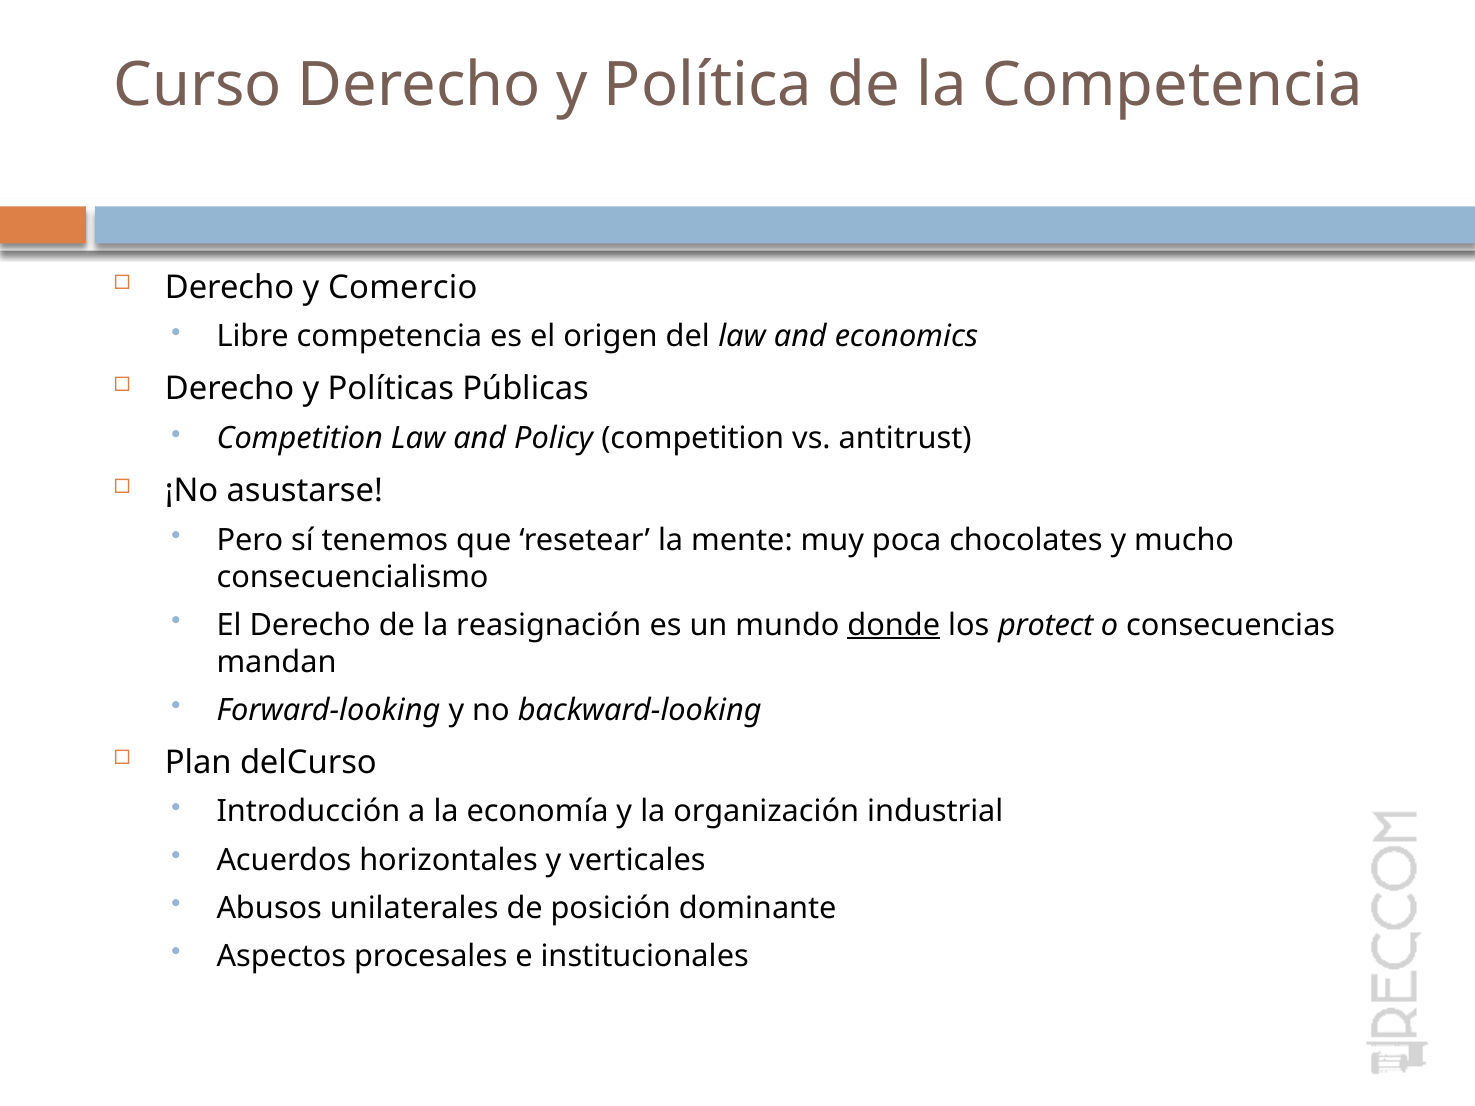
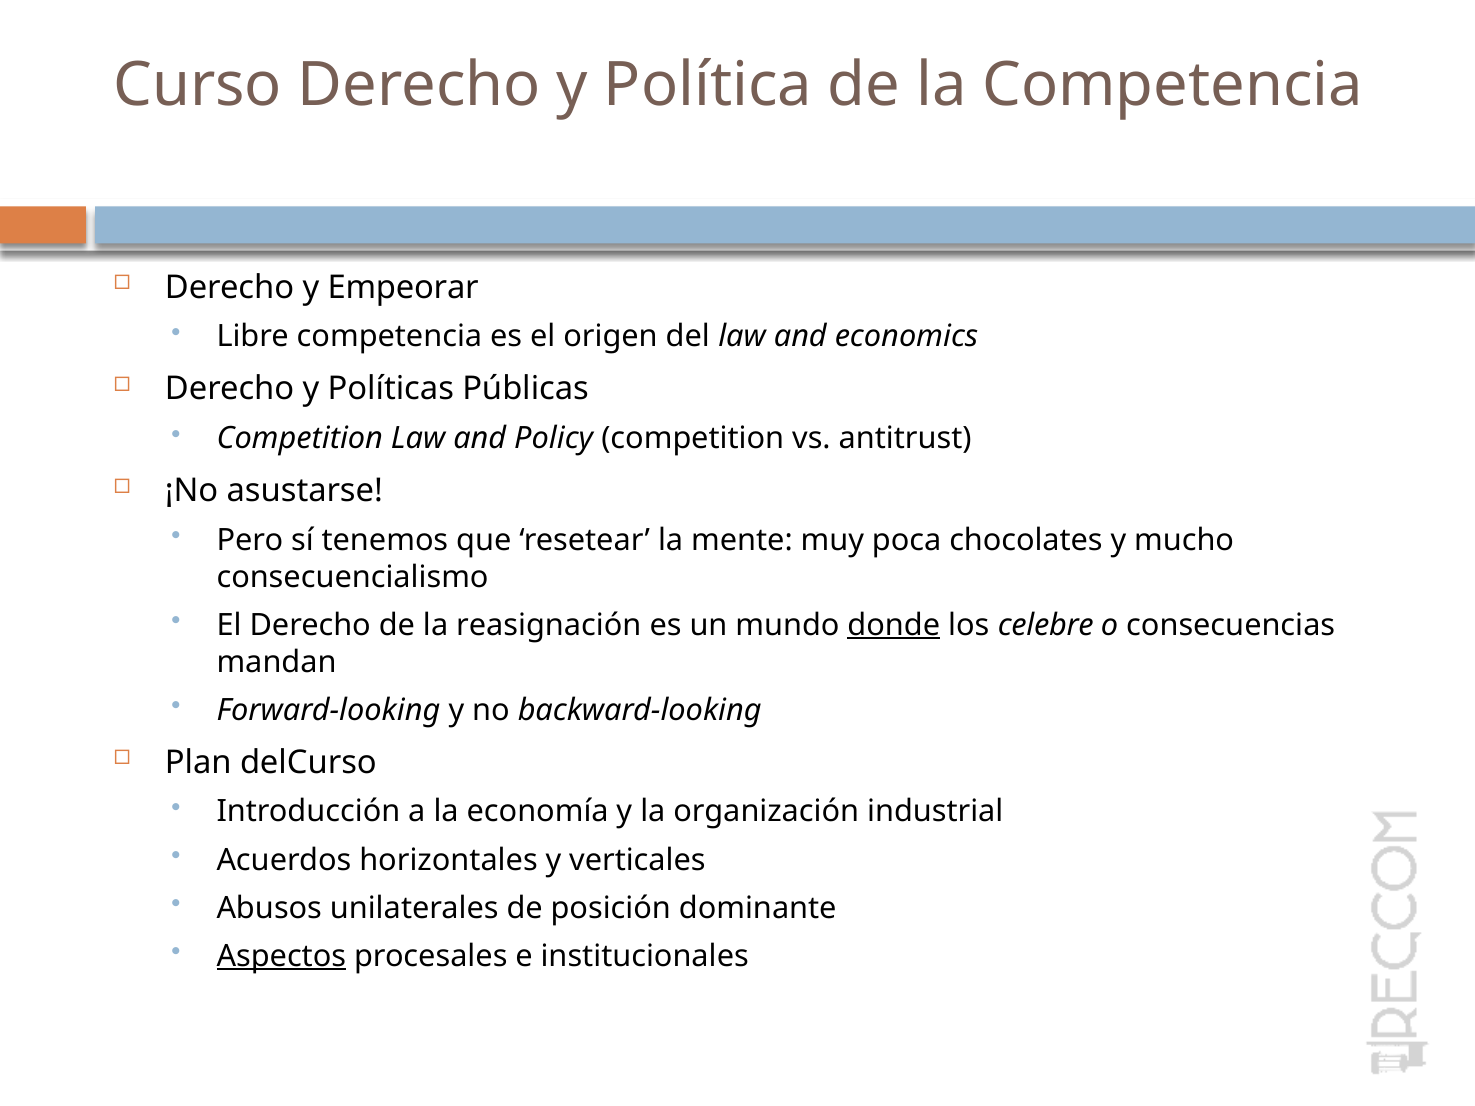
Comercio: Comercio -> Empeorar (403, 287)
protect: protect -> celebre (1046, 625)
Aspectos underline: none -> present (281, 956)
